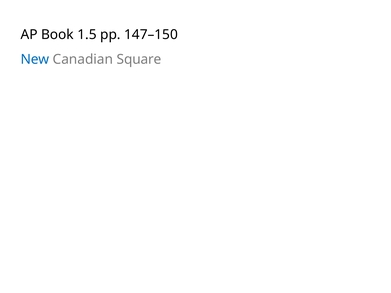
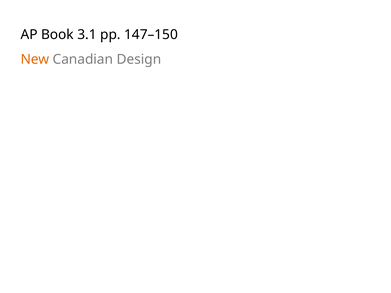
1.5: 1.5 -> 3.1 (87, 35)
New colour: blue -> orange (35, 59)
Square: Square -> Design (139, 59)
